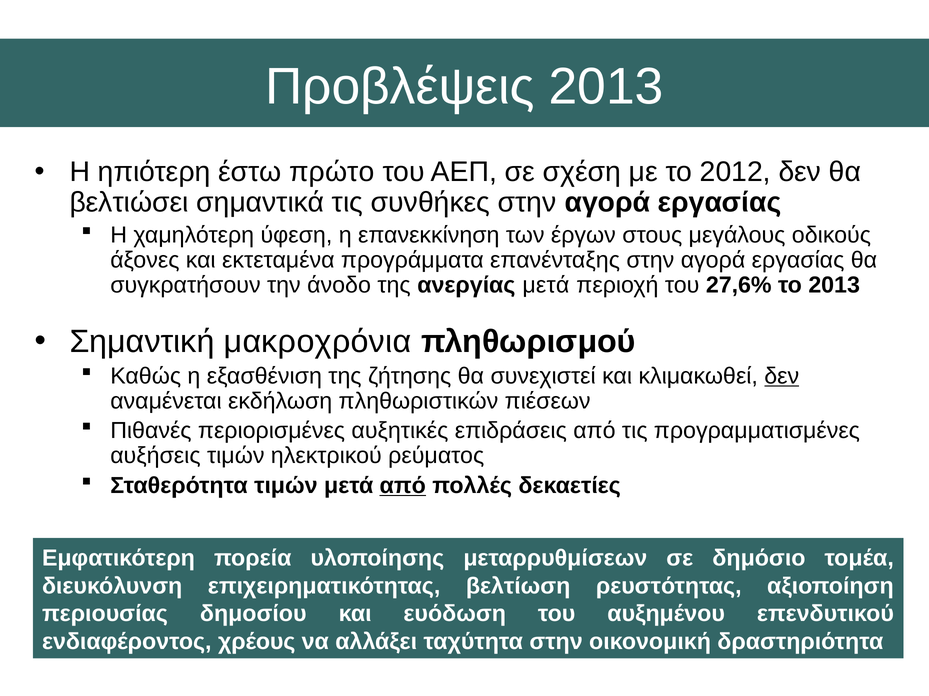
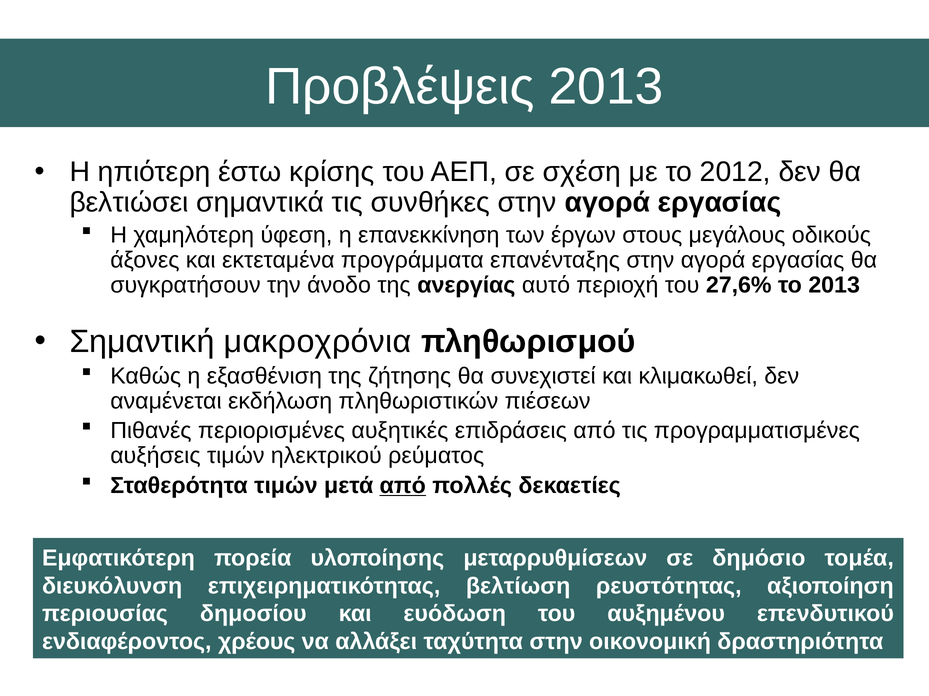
πρώτο: πρώτο -> κρίσης (332, 172)
ανεργίας μετά: μετά -> αυτό (546, 286)
δεν underline: present -> none (782, 376)
